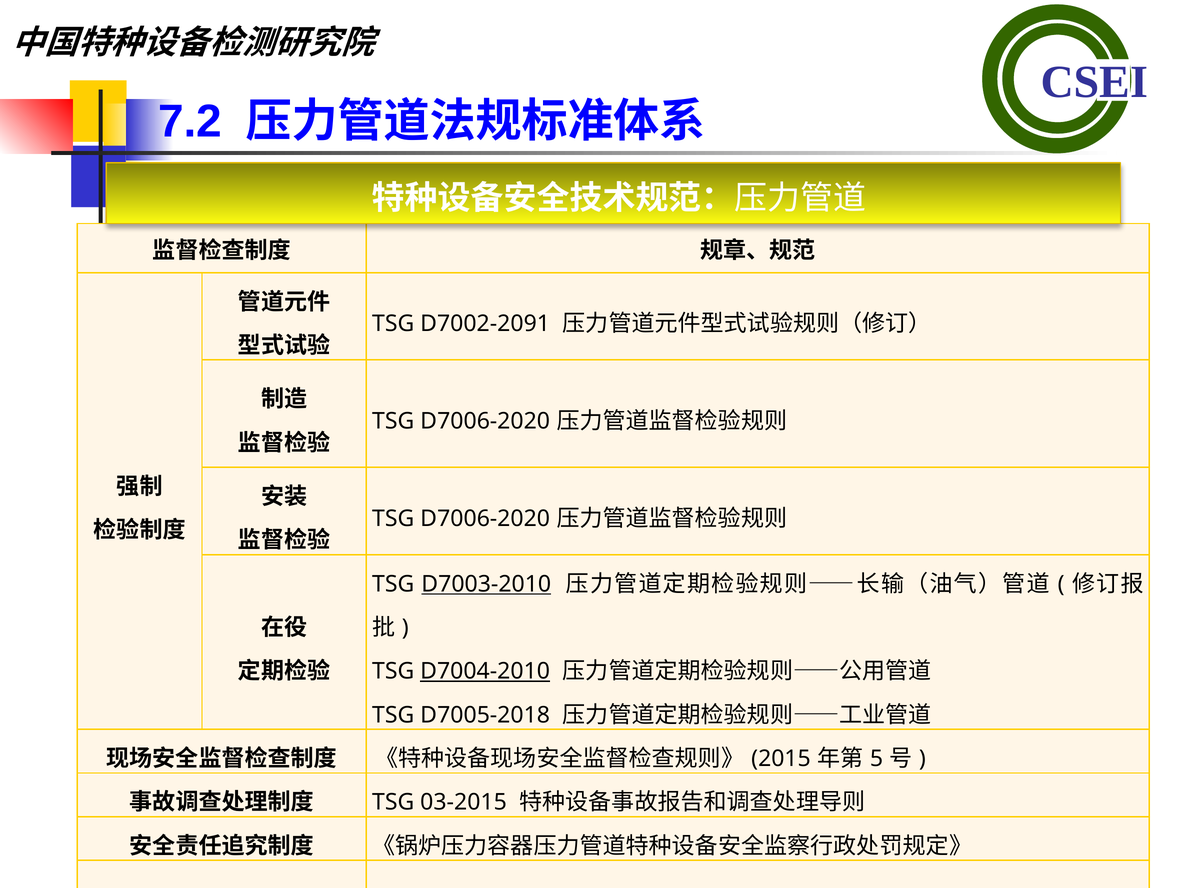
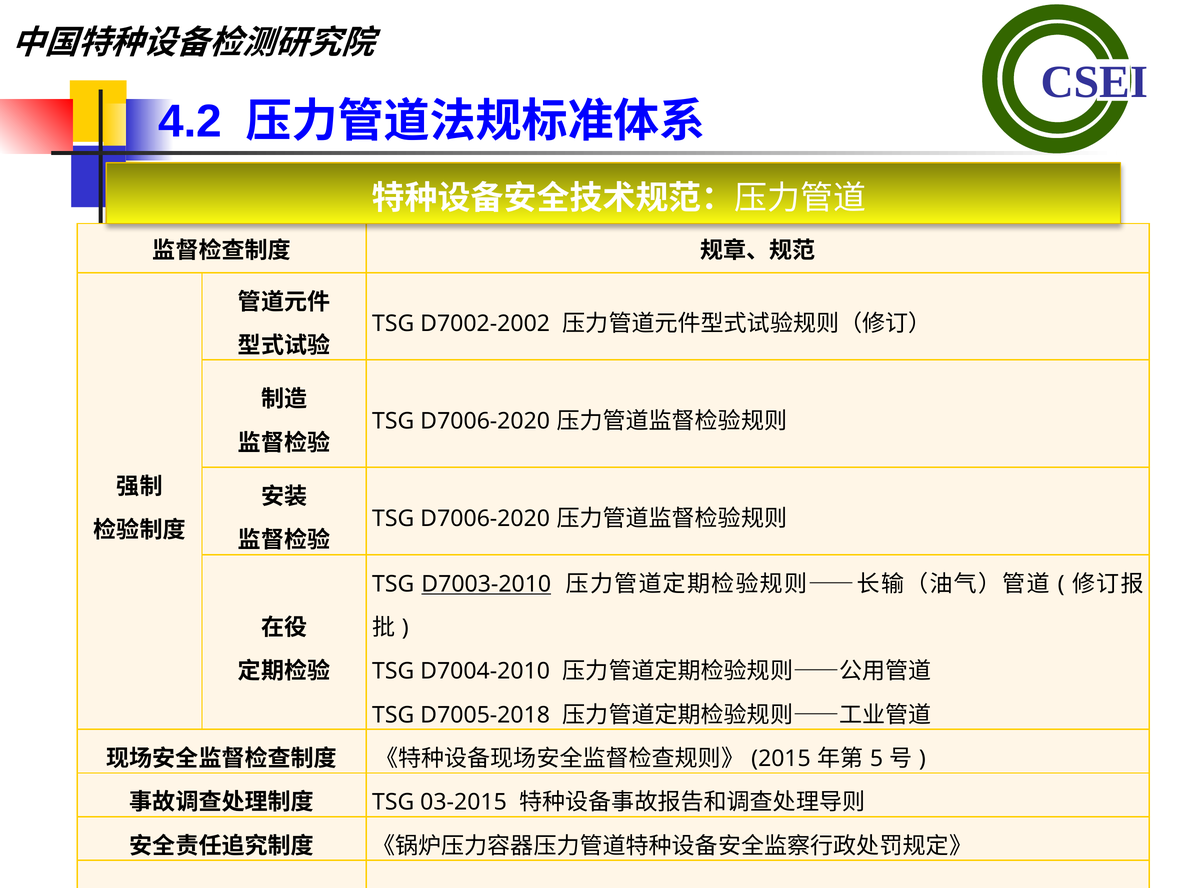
7.2: 7.2 -> 4.2 (190, 122)
D7002-2091: D7002-2091 -> D7002-2002 (485, 324)
D7004-2010 underline: present -> none (485, 671)
